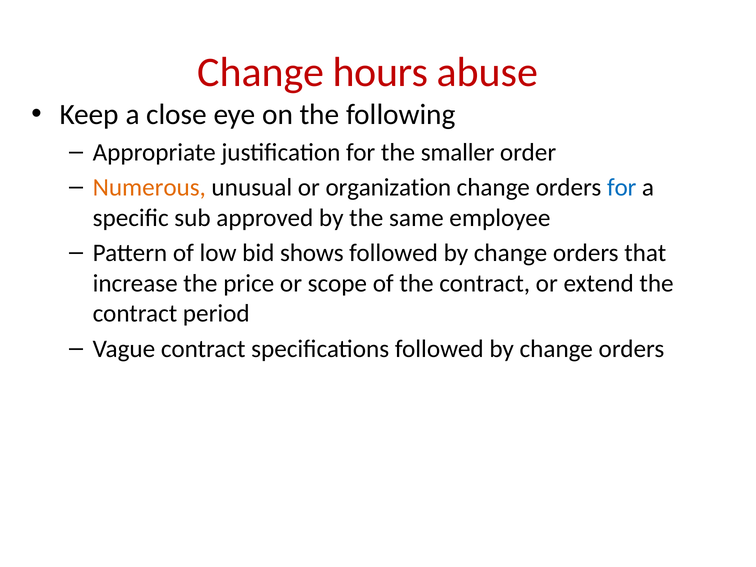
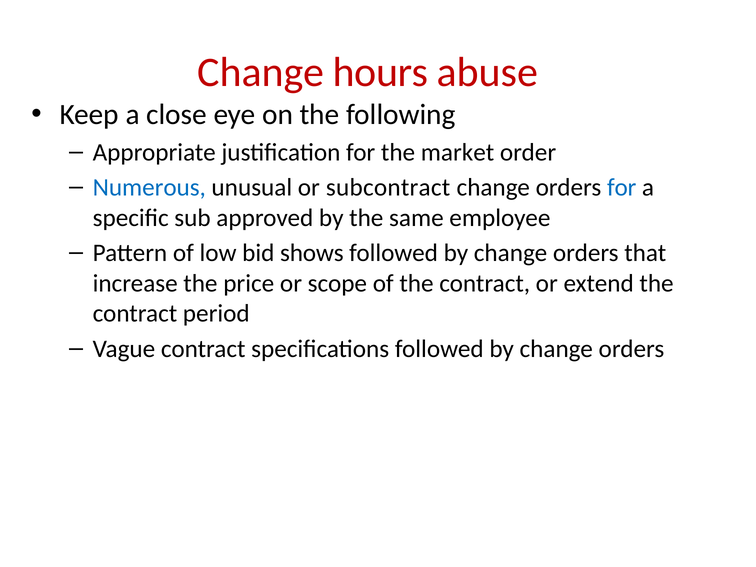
smaller: smaller -> market (458, 152)
Numerous colour: orange -> blue (149, 188)
organization: organization -> subcontract (388, 188)
